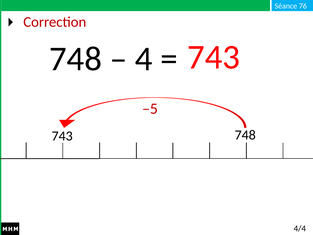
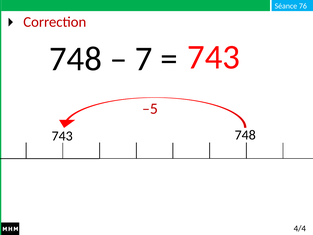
4: 4 -> 7 (144, 59)
